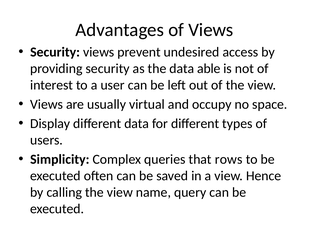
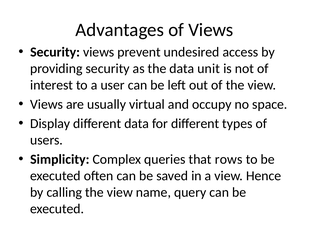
able: able -> unit (209, 68)
